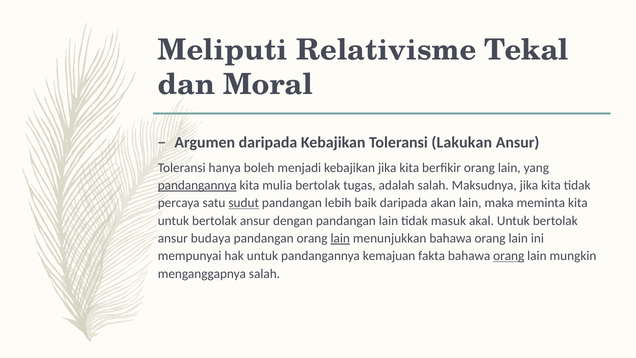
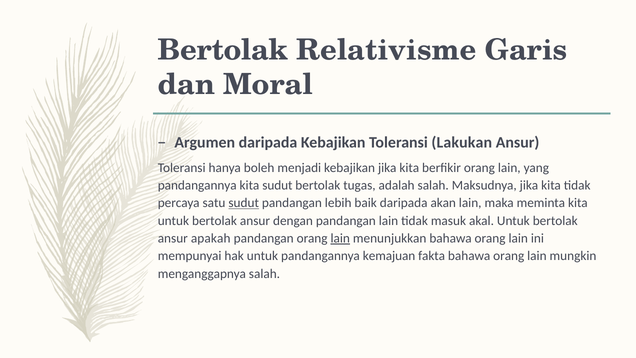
Meliputi: Meliputi -> Bertolak (223, 50)
Tekal: Tekal -> Garis (526, 50)
pandangannya underline: present -> none (197, 185)
kita mulia: mulia -> sudut (277, 185)
budaya: budaya -> apakah (211, 238)
orang underline: present -> none (509, 256)
